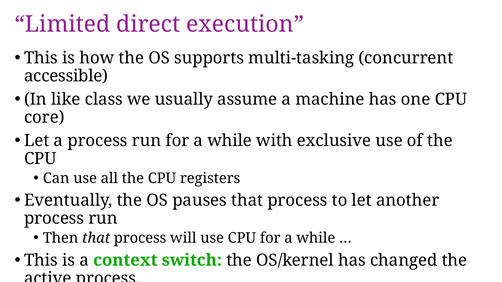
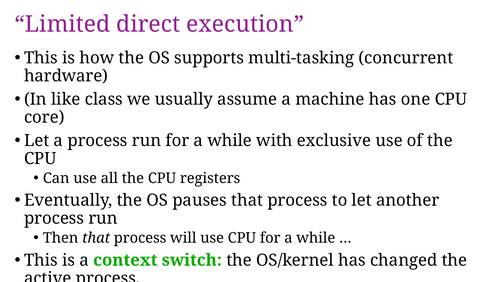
accessible: accessible -> hardware (66, 76)
